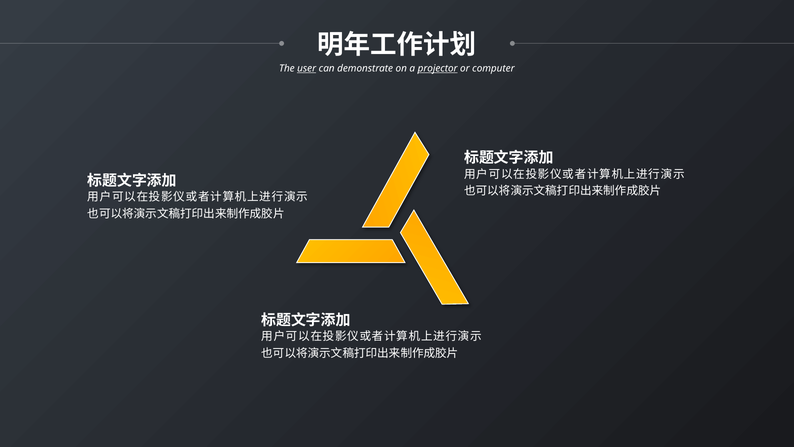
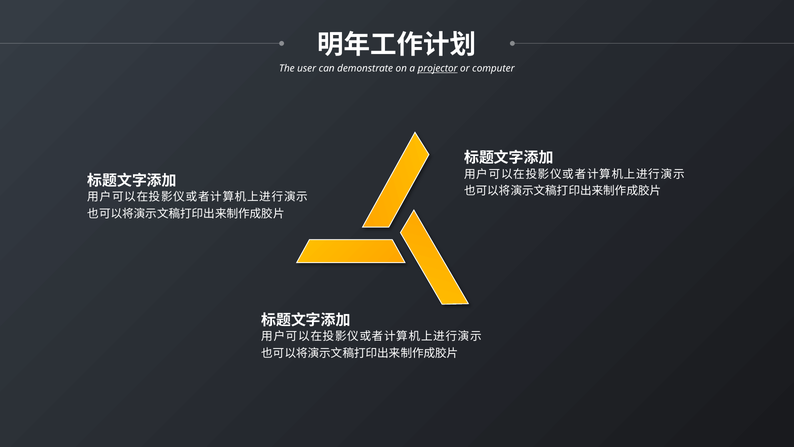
user underline: present -> none (307, 68)
